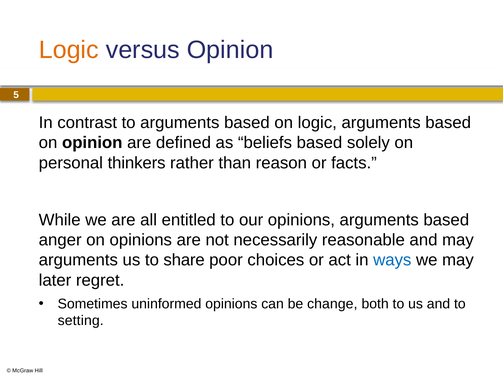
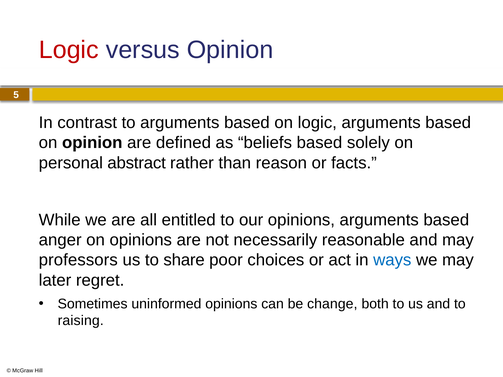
Logic colour: orange -> red (69, 50)
thinkers: thinkers -> abstract (137, 163)
arguments: arguments -> professors (78, 260)
setting: setting -> raising (81, 321)
